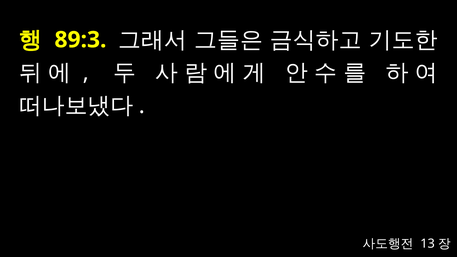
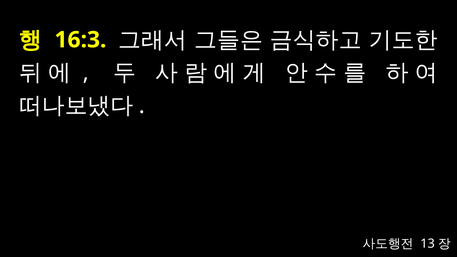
89:3: 89:3 -> 16:3 (80, 40)
